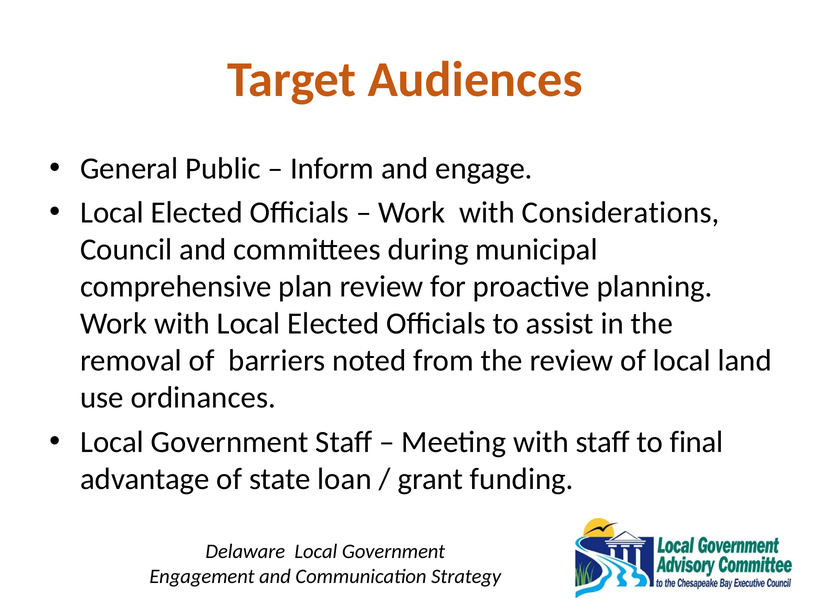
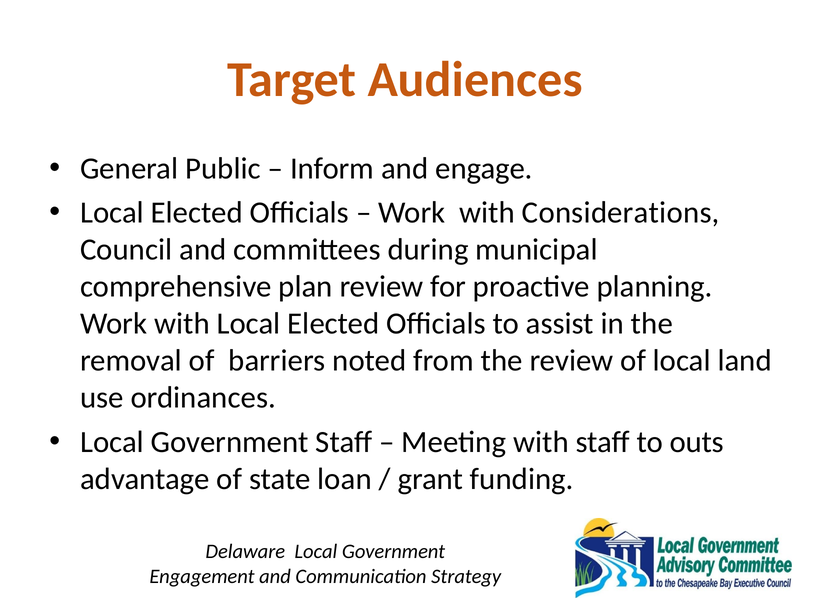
final: final -> outs (697, 442)
